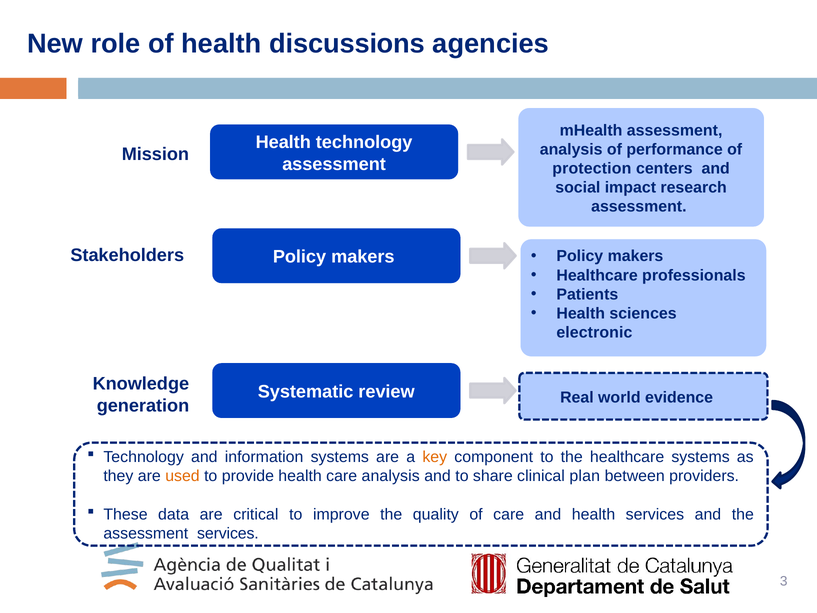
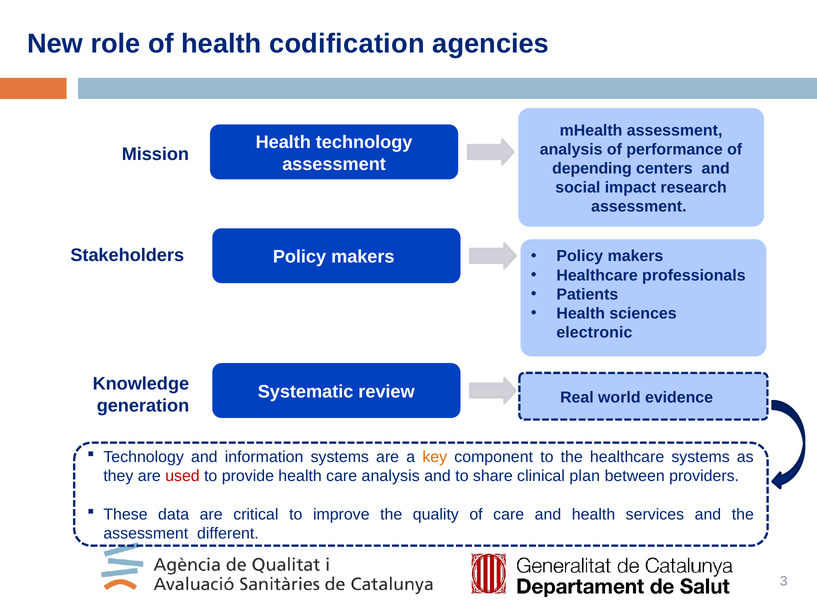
discussions: discussions -> codification (347, 44)
protection: protection -> depending (592, 168)
used colour: orange -> red (182, 476)
assessment services: services -> different (228, 533)
